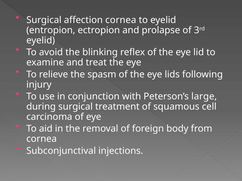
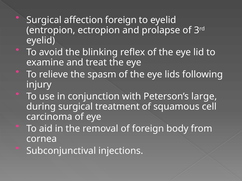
affection cornea: cornea -> foreign (121, 20)
